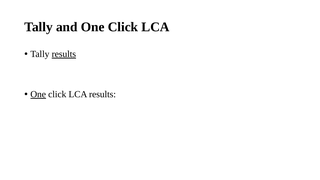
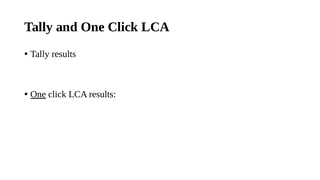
results underline: present -> none (64, 54)
